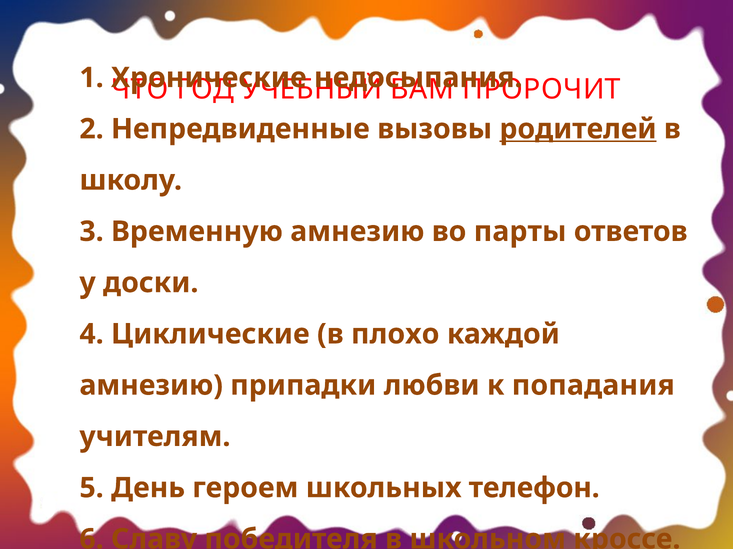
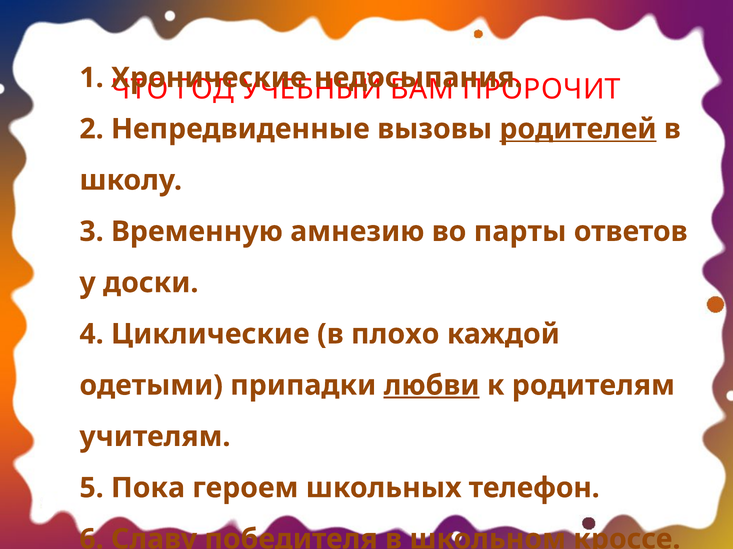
амнезию: амнезию -> одетыми (151, 386)
любви underline: none -> present (432, 386)
попадания: попадания -> родителям (593, 386)
День: День -> Пока (148, 489)
